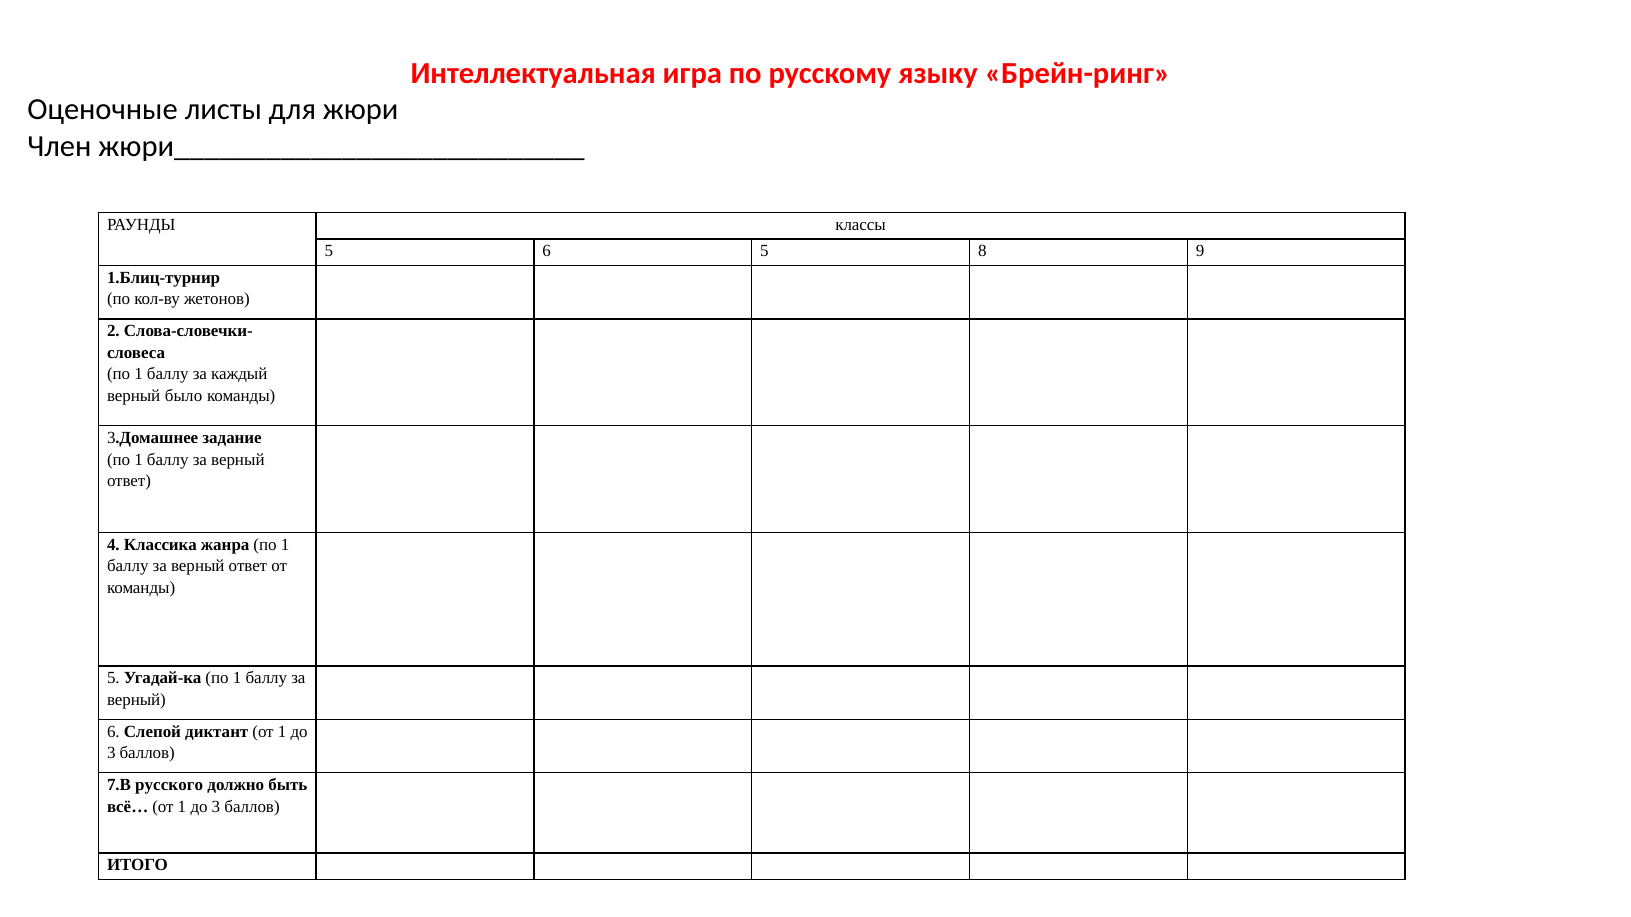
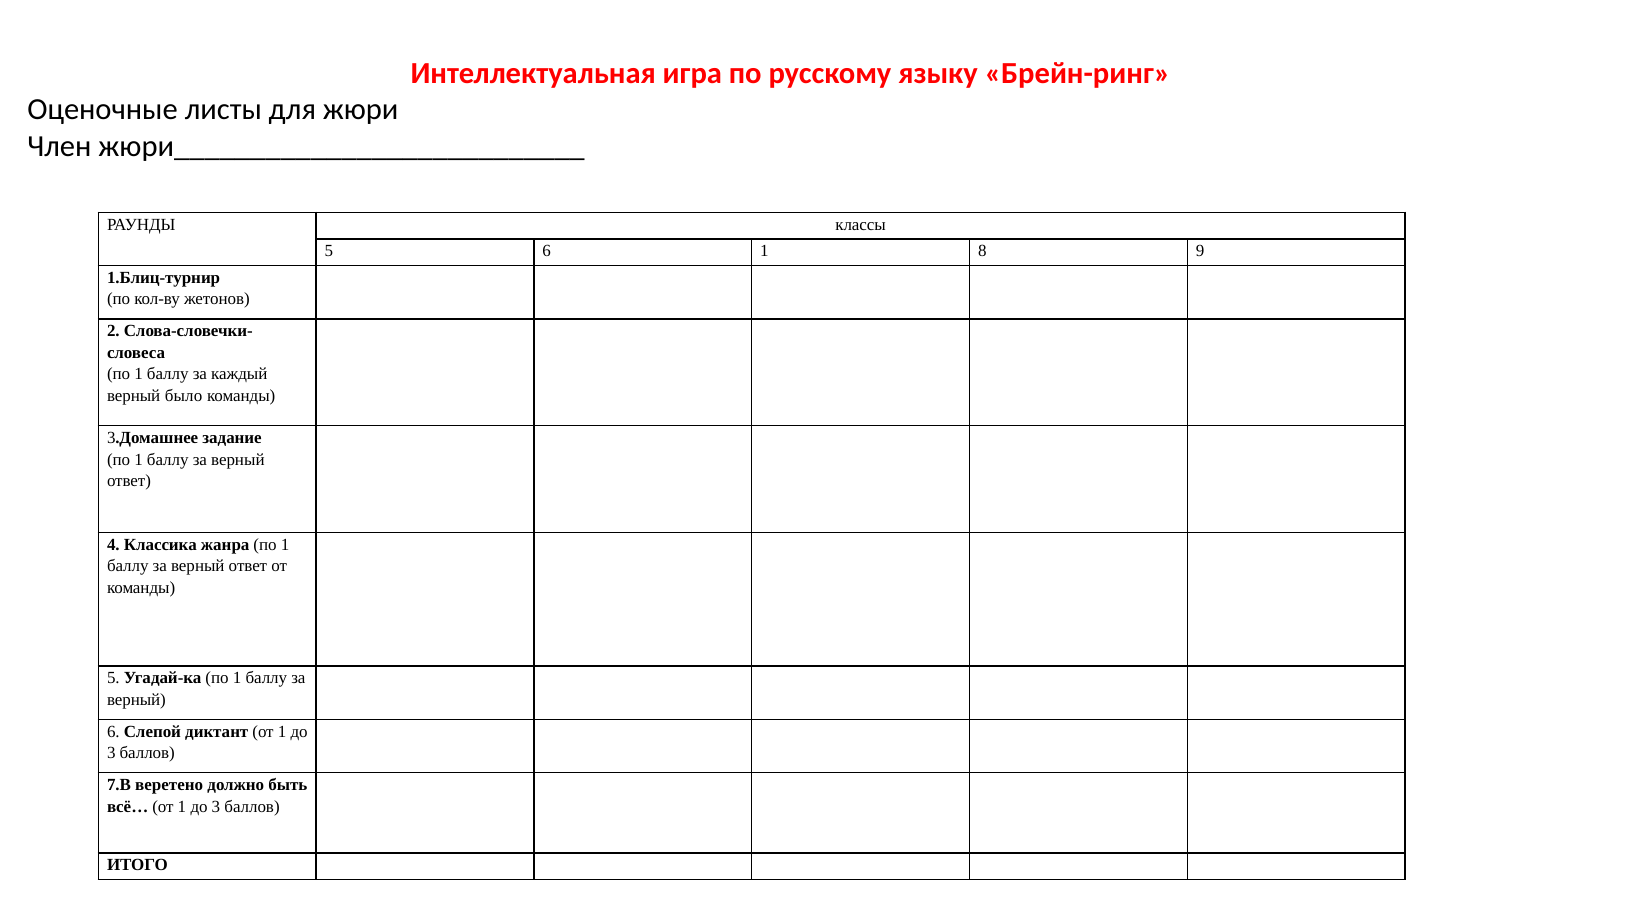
6 5: 5 -> 1 (764, 251)
русского: русского -> веретено (169, 785)
